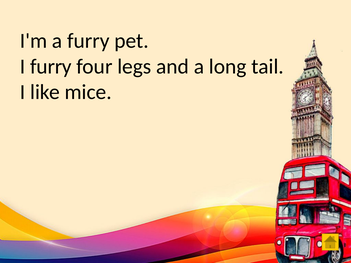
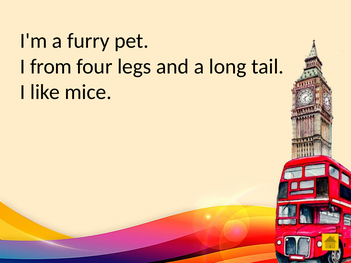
I furry: furry -> from (51, 66)
